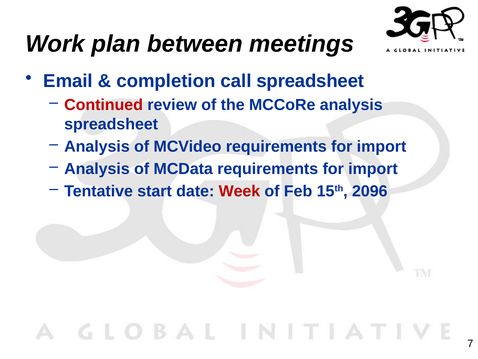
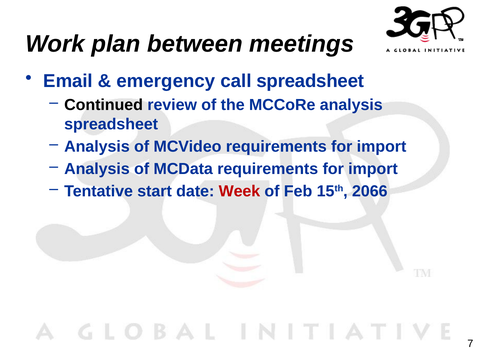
completion: completion -> emergency (166, 81)
Continued colour: red -> black (104, 105)
2096: 2096 -> 2066 (370, 191)
